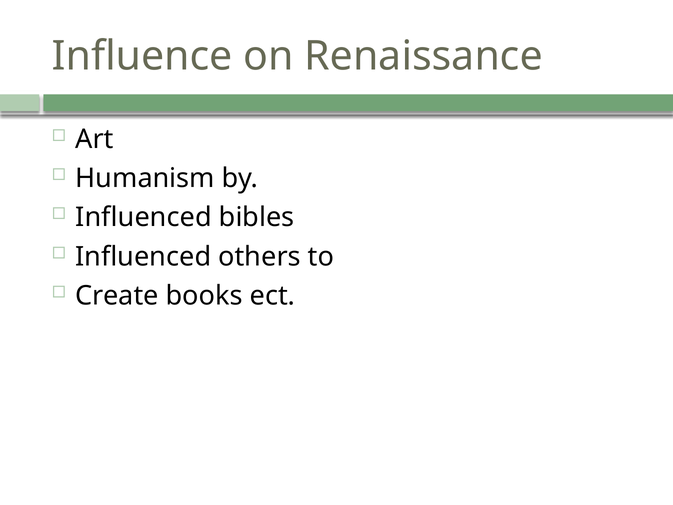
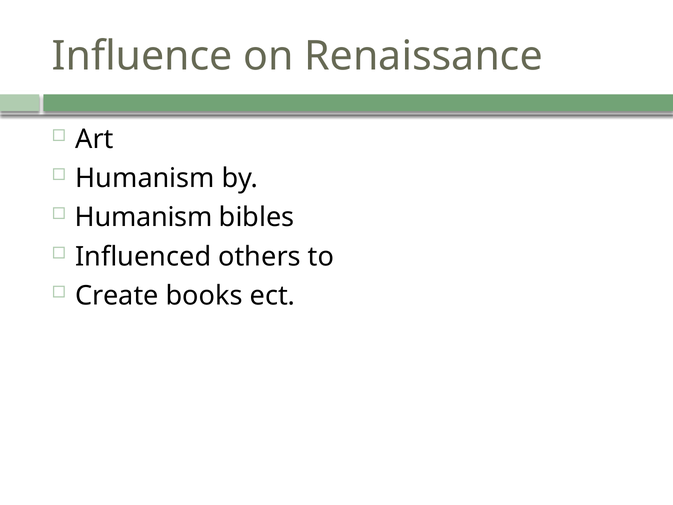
Influenced: Influenced -> Humanism (144, 217)
